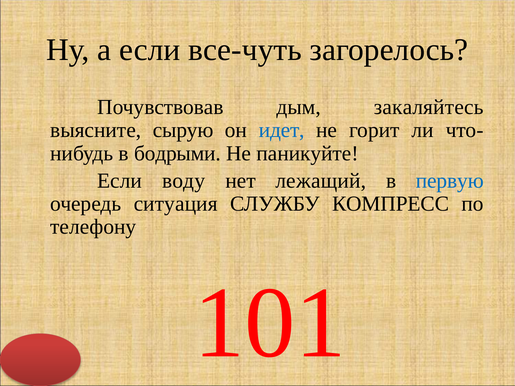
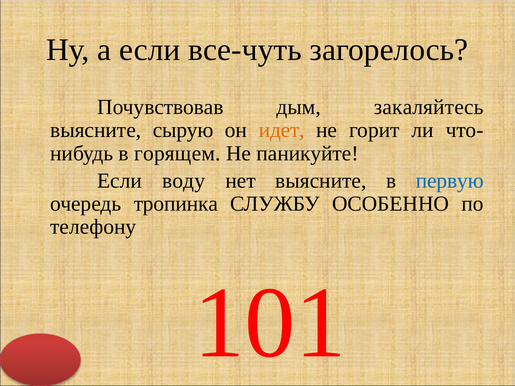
идет colour: blue -> orange (282, 130)
бодрыми: бодрыми -> горящем (177, 153)
нет лежащий: лежащий -> выясните (321, 181)
ситуация: ситуация -> тропинка (176, 204)
КОМПРЕСС: КОМПРЕСС -> ОСОБЕННО (391, 204)
